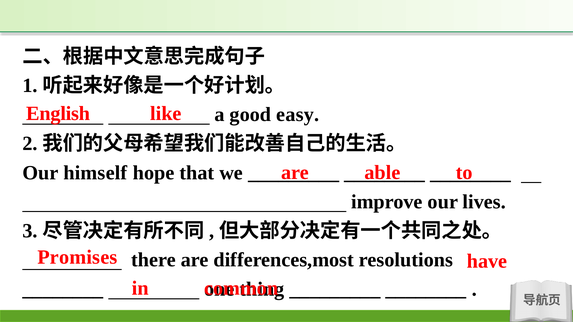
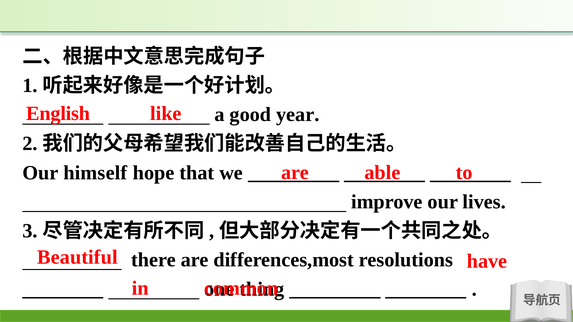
easy: easy -> year (298, 115)
Promises: Promises -> Beautiful (77, 257)
